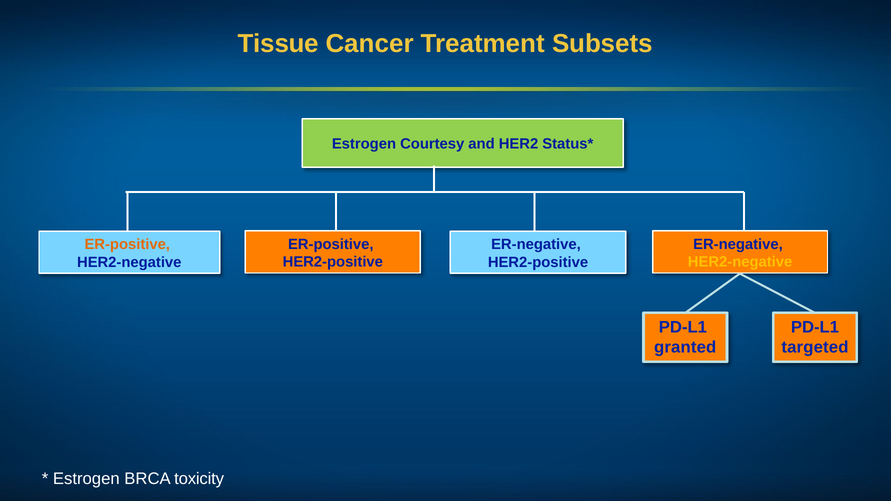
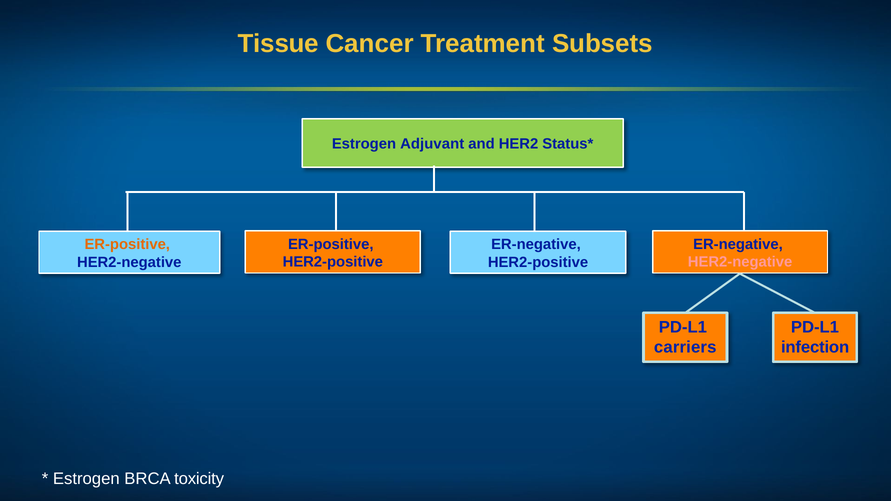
Courtesy: Courtesy -> Adjuvant (432, 144)
HER2-negative colour: yellow -> pink (740, 262)
granted: granted -> carriers (685, 347)
targeted: targeted -> infection (815, 347)
